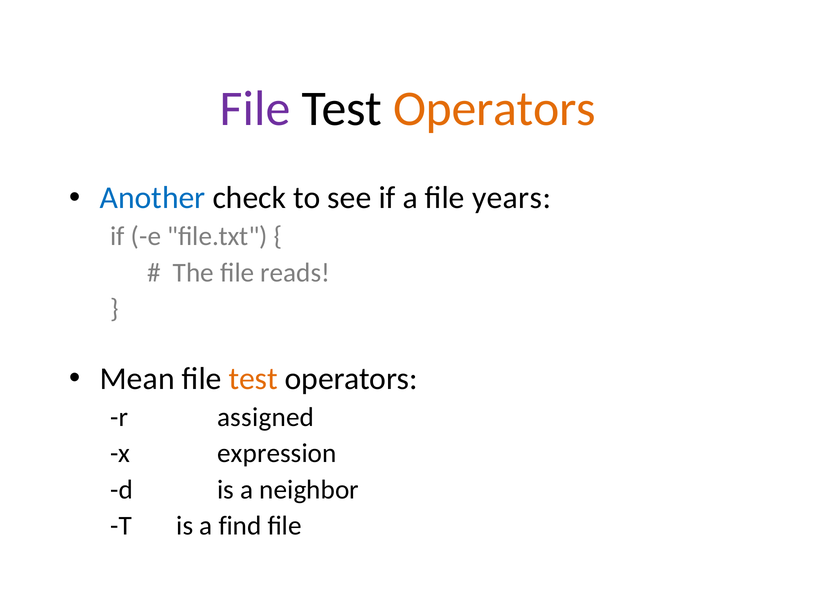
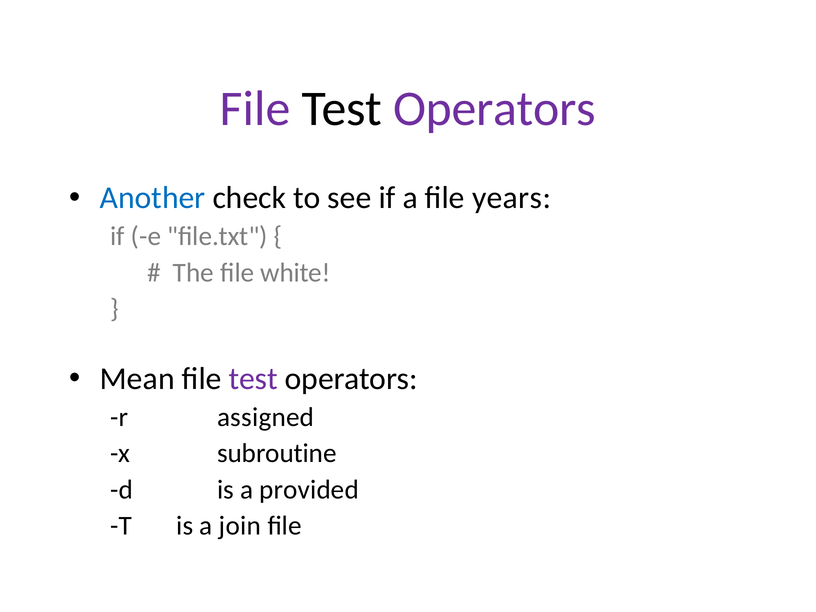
Operators colour: orange -> purple (495, 109)
reads: reads -> white (295, 273)
test colour: orange -> purple (253, 379)
expression: expression -> subroutine (277, 453)
neighbor: neighbor -> provided (309, 490)
find: find -> join (240, 526)
